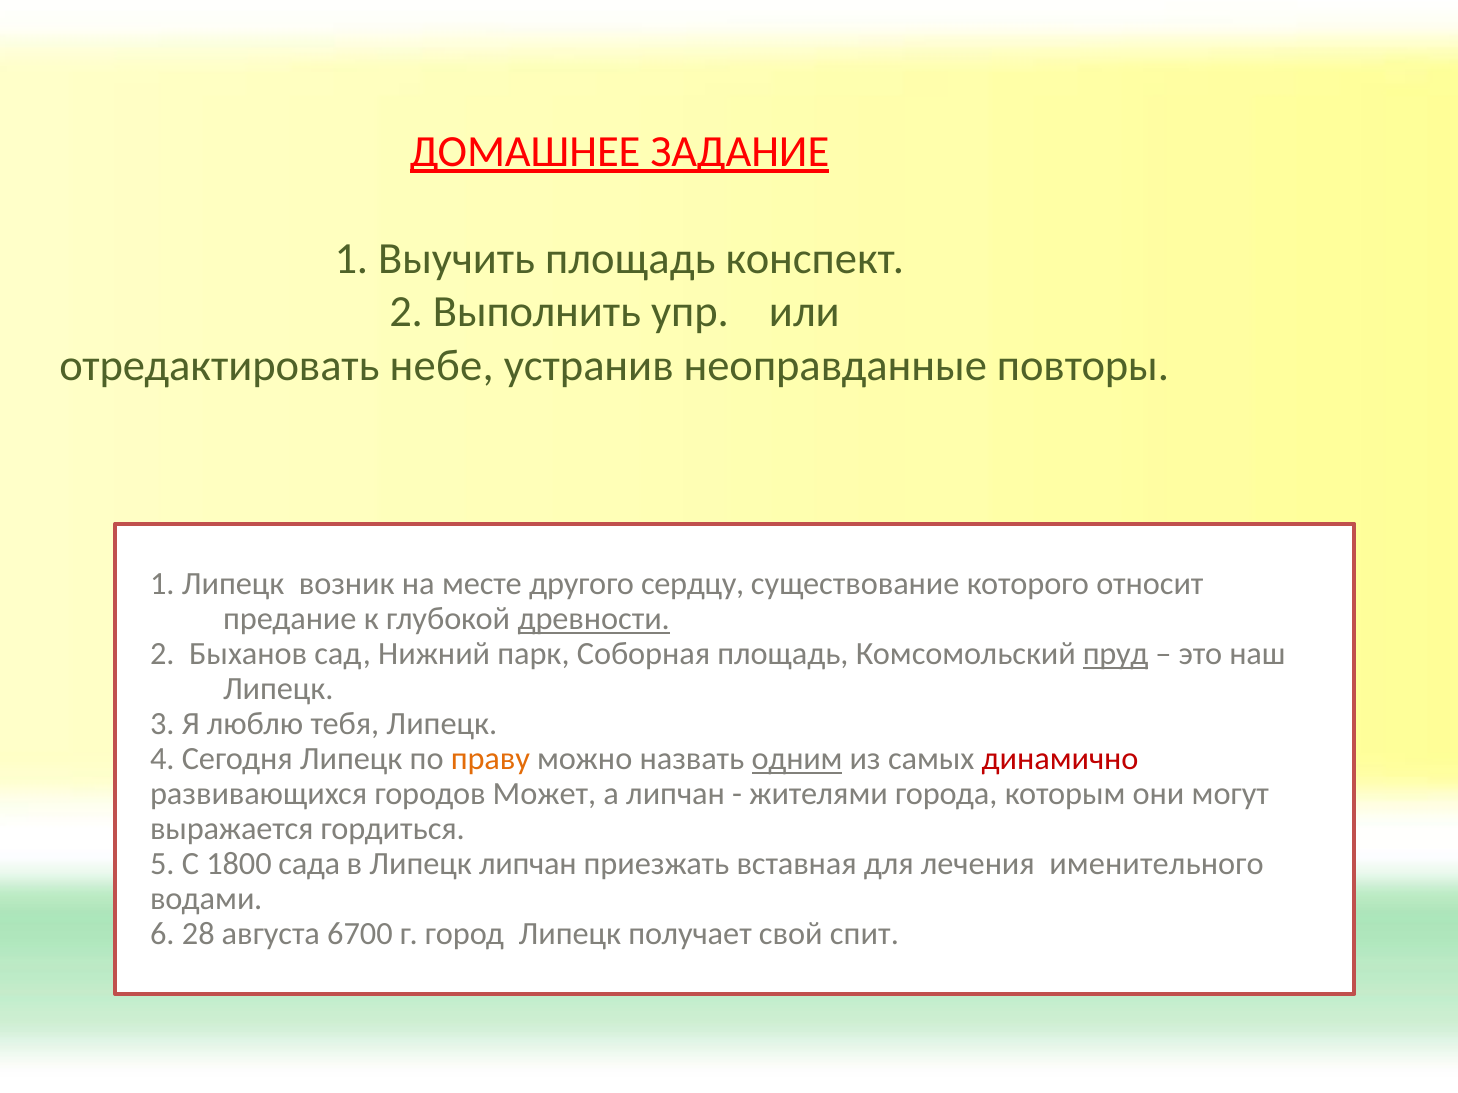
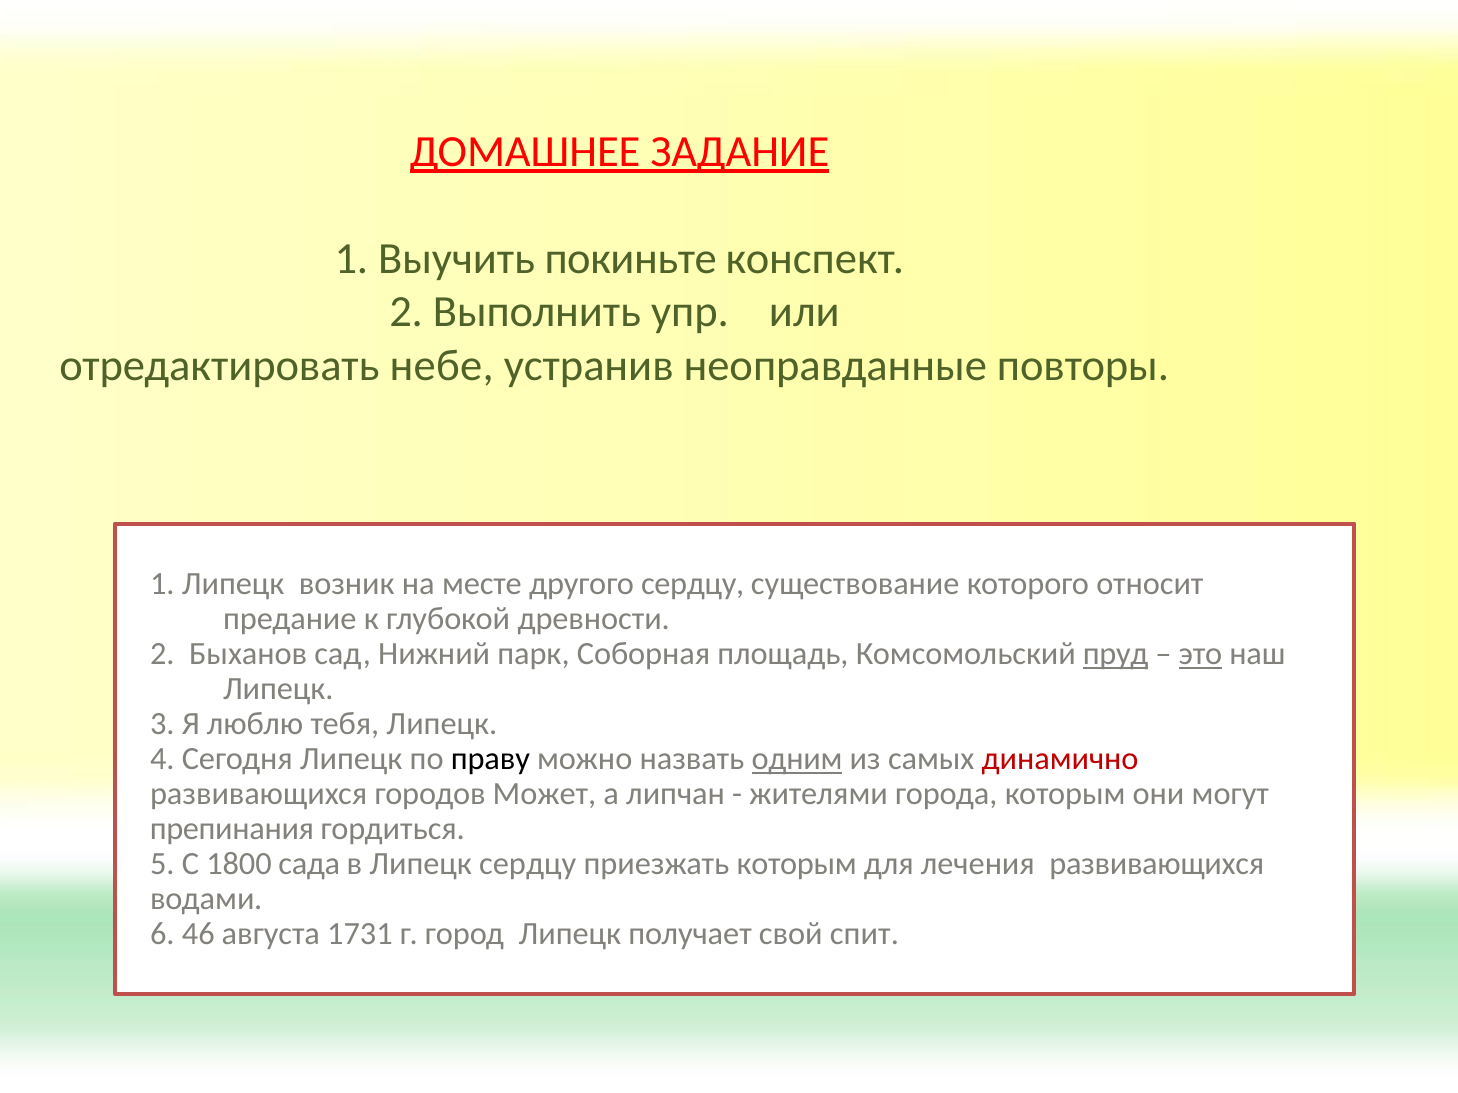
Выучить площадь: площадь -> покиньте (631, 259)
древности underline: present -> none (594, 619)
это underline: none -> present (1201, 654)
праву colour: orange -> black (490, 759)
выражается: выражается -> препинания (232, 829)
Липецк липчан: липчан -> сердцу (528, 864)
приезжать вставная: вставная -> которым (797, 864)
лечения именительного: именительного -> развивающихся (1157, 864)
28: 28 -> 46 (198, 934)
6700: 6700 -> 1731 (360, 934)
